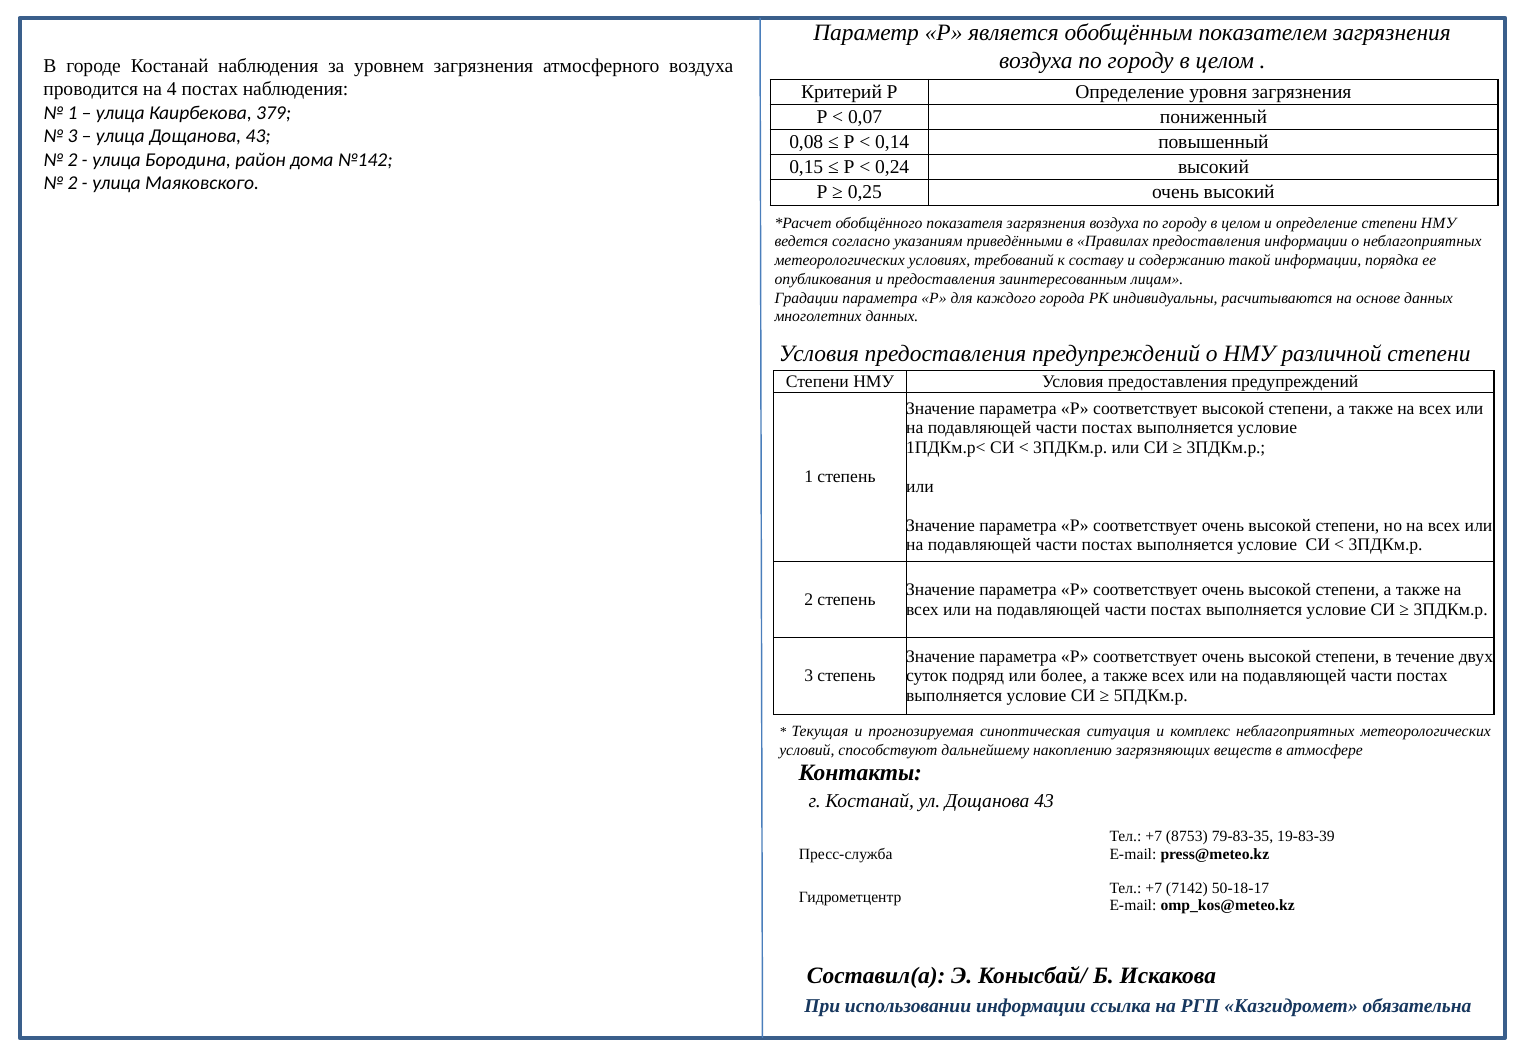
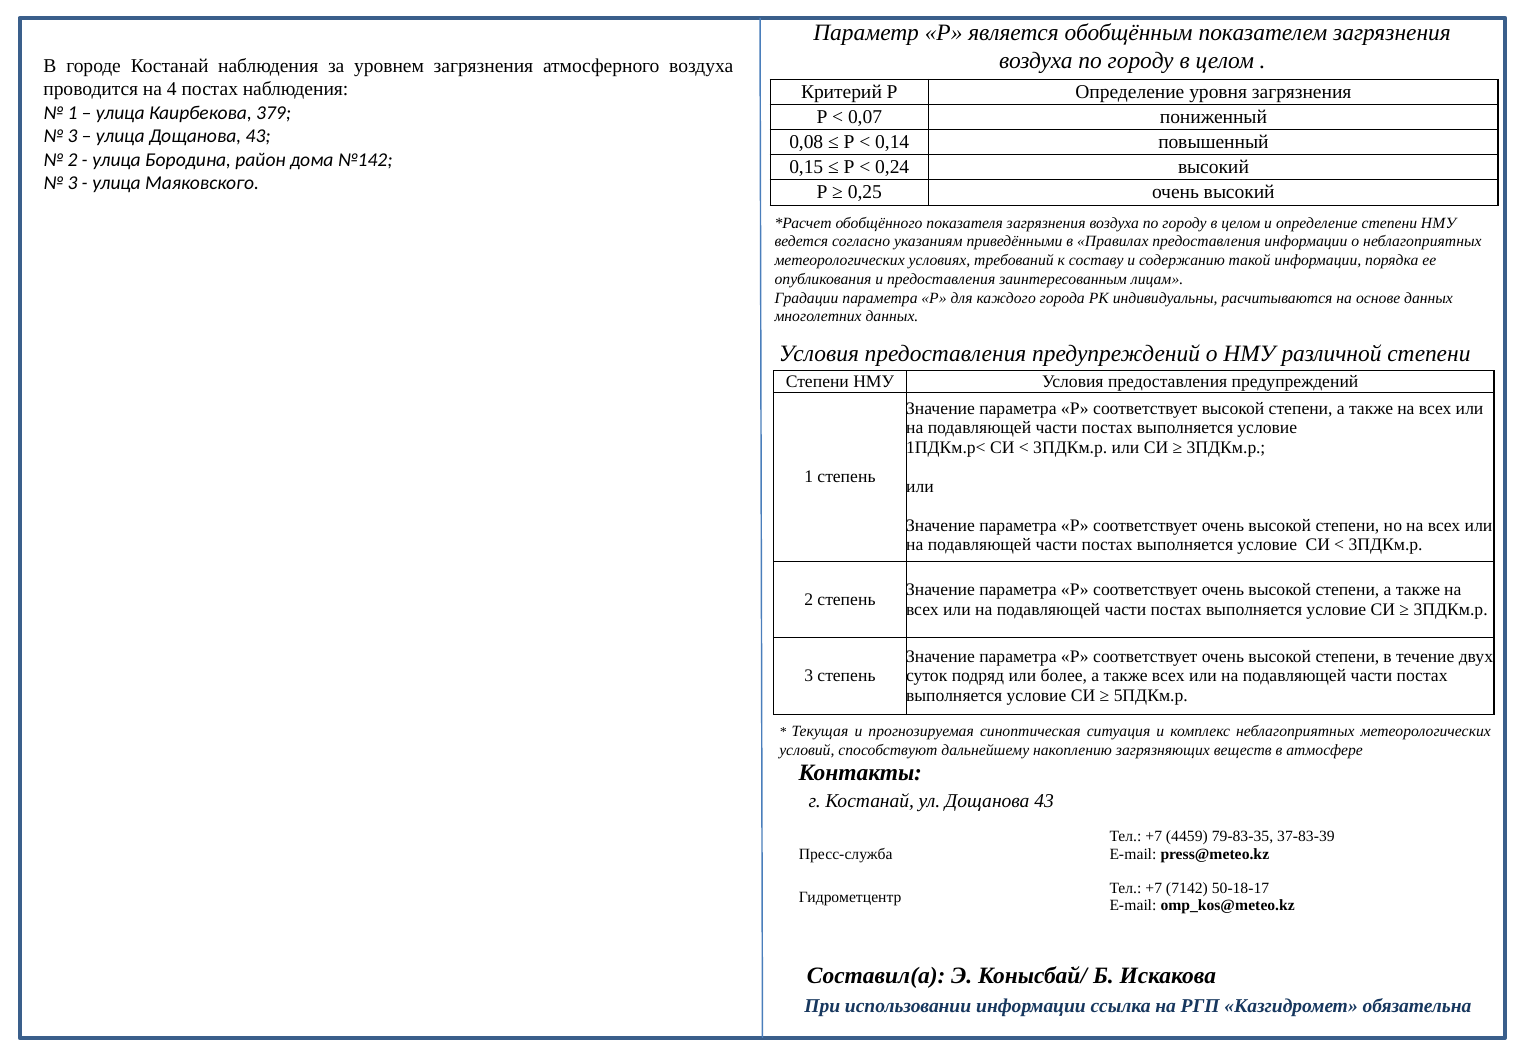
2: 2 -> 3 (73, 183)
8753: 8753 -> 4459 (1187, 837)
19-83-39: 19-83-39 -> 37-83-39 (1306, 837)
